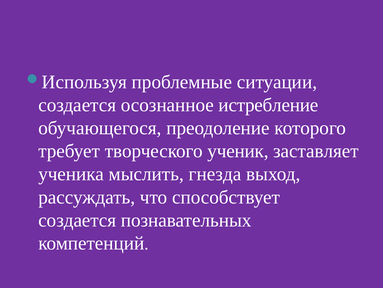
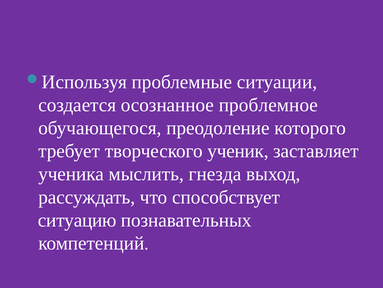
истребление: истребление -> проблемное (268, 105)
создается: создается -> ситуацию (77, 220)
